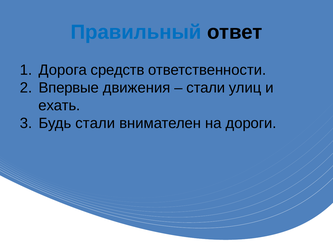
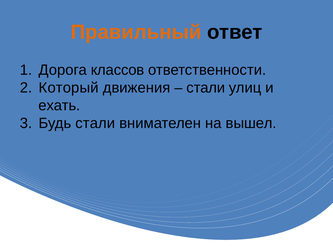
Правильный colour: blue -> orange (136, 32)
средств: средств -> классов (118, 70)
Впервые: Впервые -> Который (69, 88)
дороги: дороги -> вышел (251, 123)
